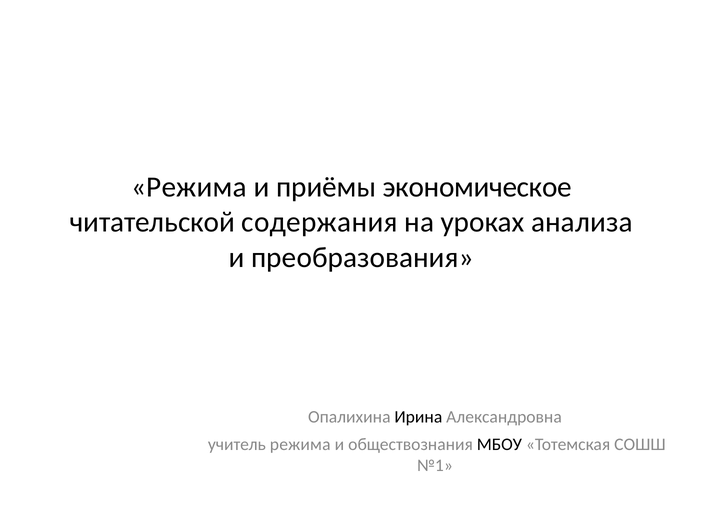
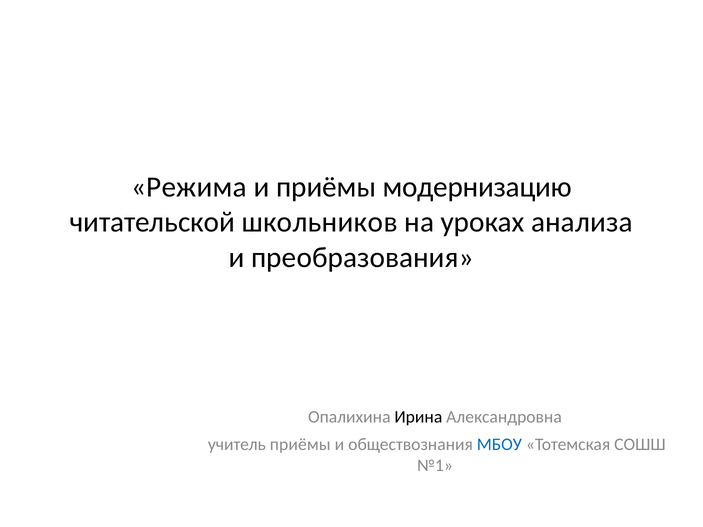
экономическое: экономическое -> модернизацию (477, 187)
содержания: содержания -> школьников (320, 222)
учитель режима: режима -> приёмы (300, 445)
МБОУ colour: black -> blue (499, 445)
